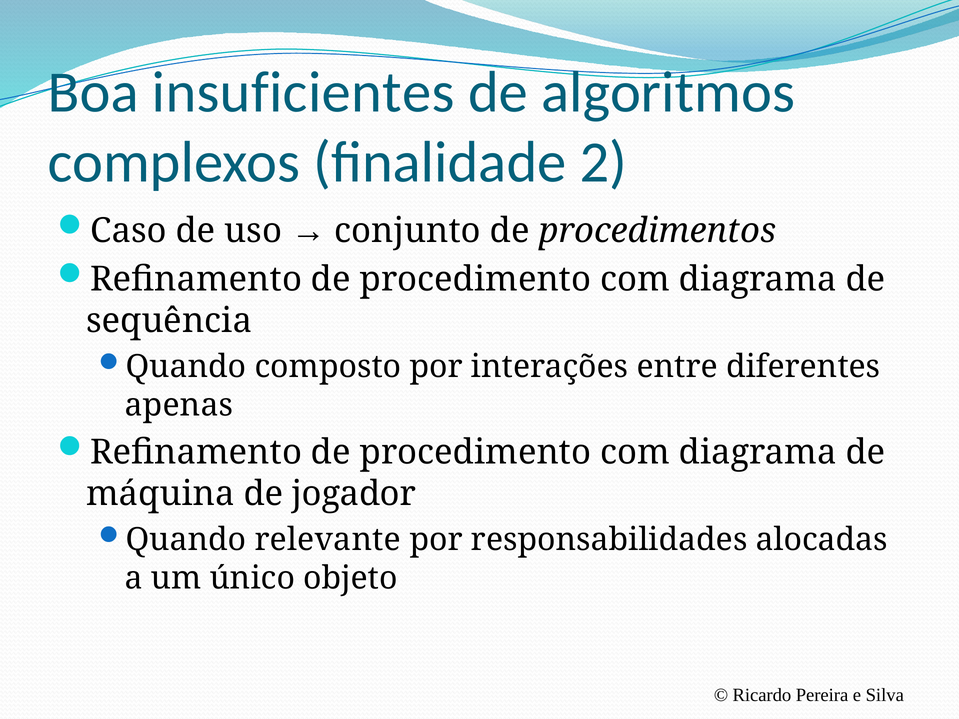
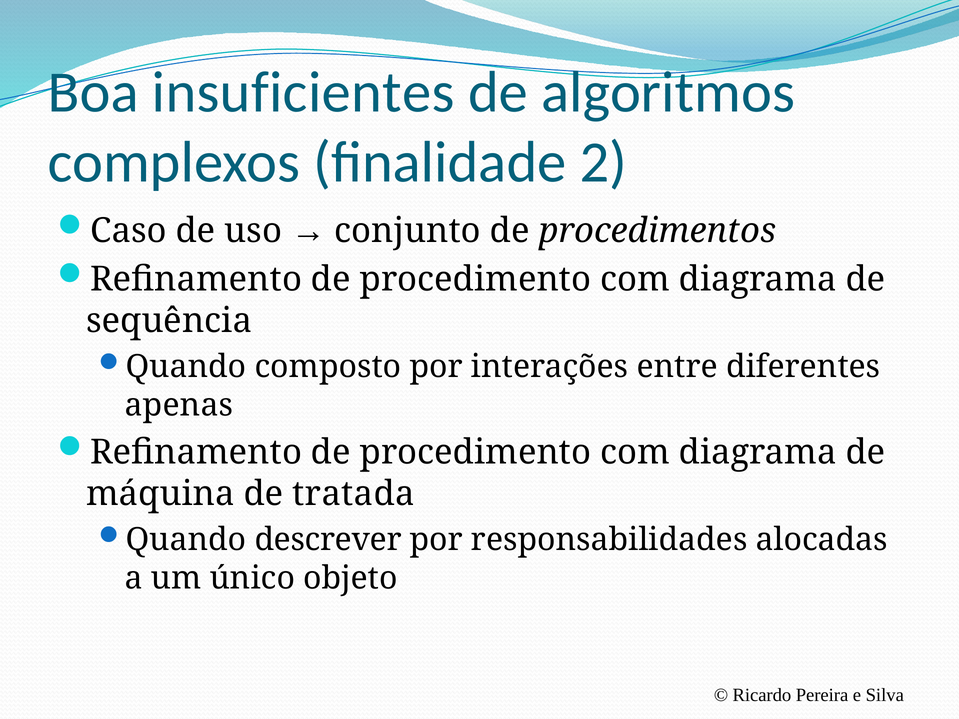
jogador: jogador -> tratada (354, 494)
relevante: relevante -> descrever (328, 540)
